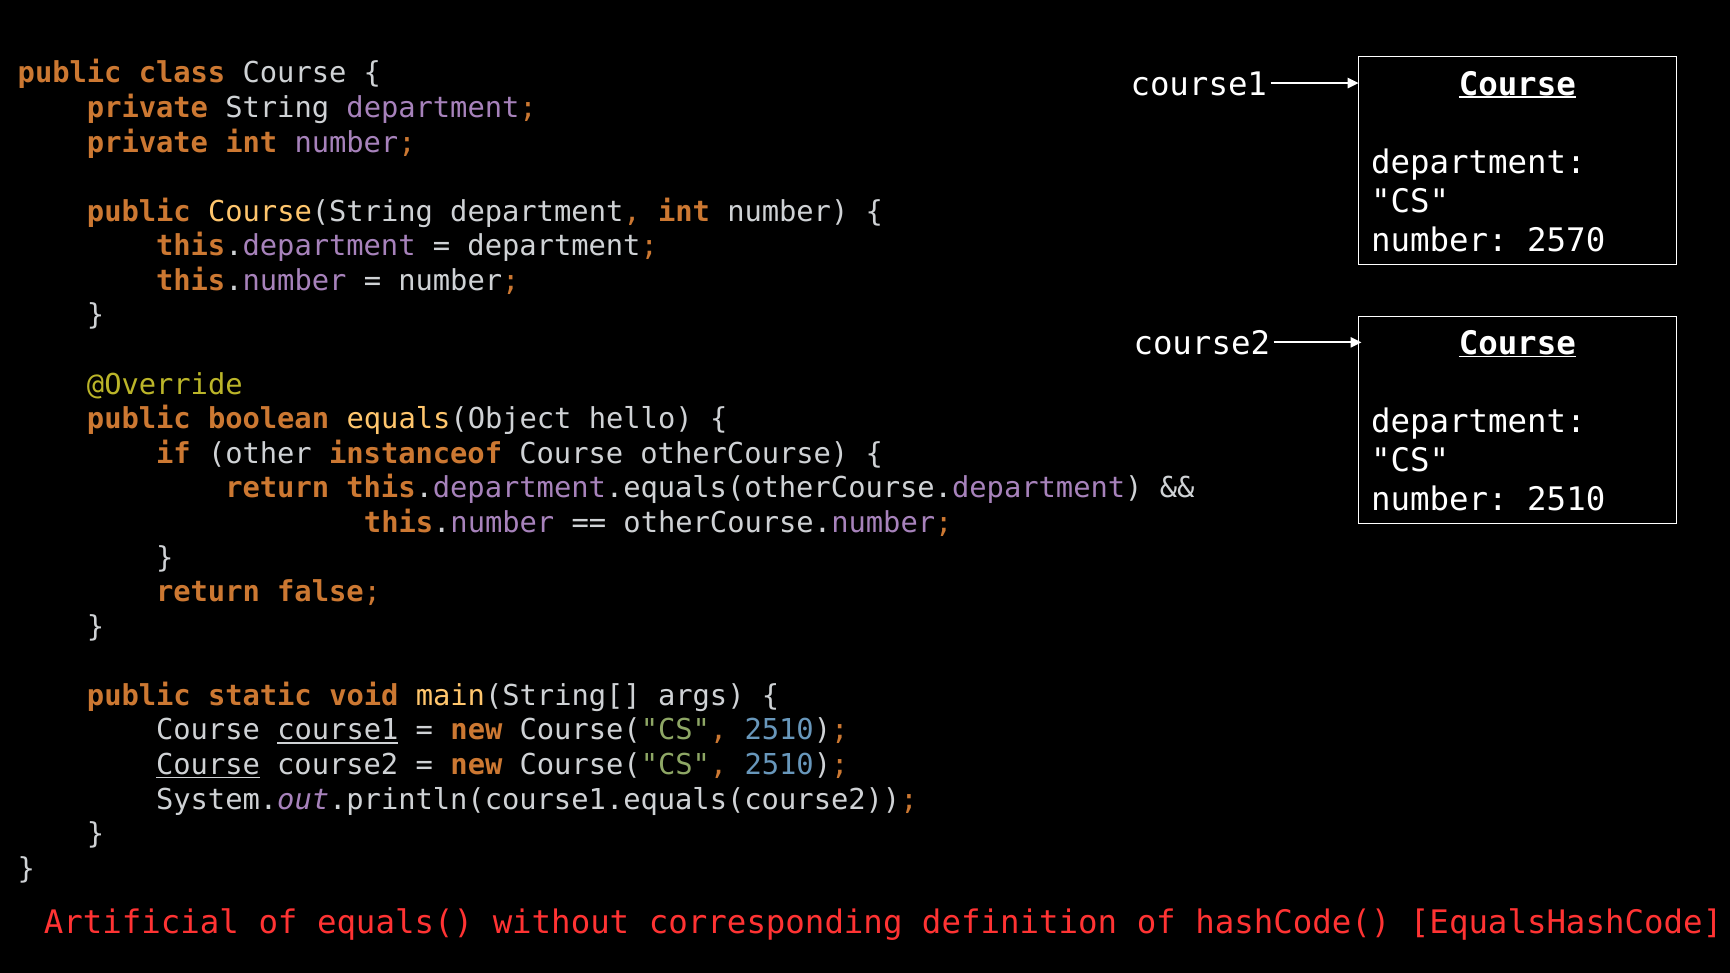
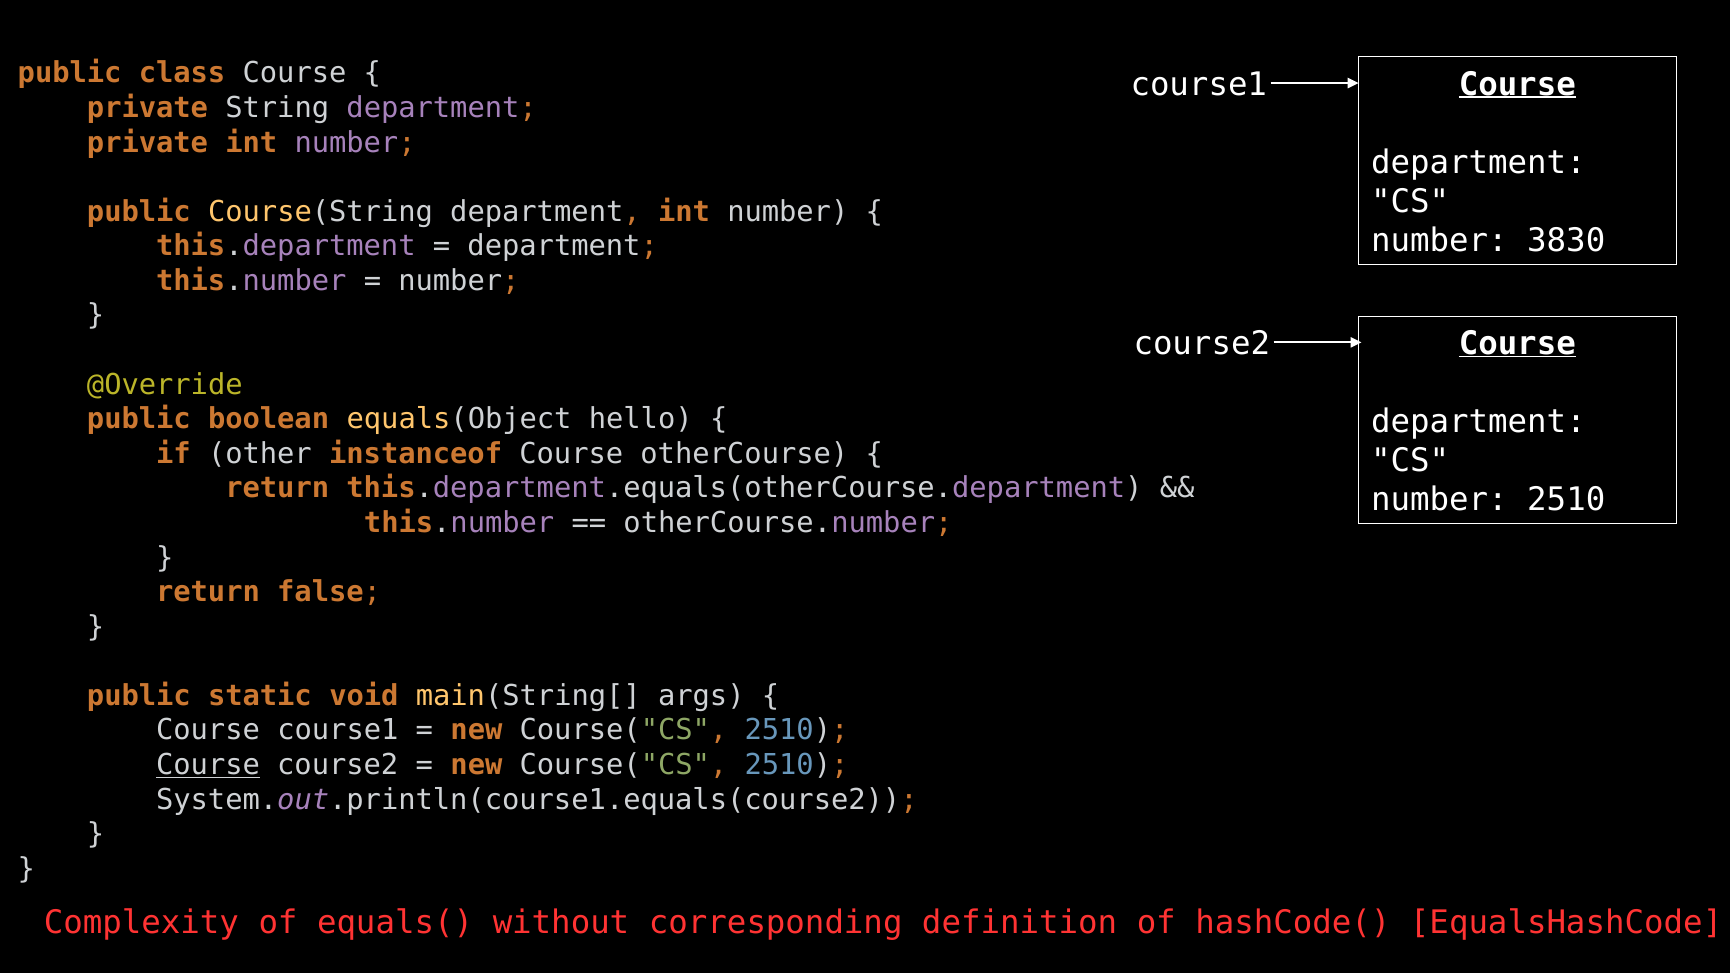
2570: 2570 -> 3830 (1566, 241)
course1 underline: present -> none (338, 731)
Artificial: Artificial -> Complexity (141, 923)
